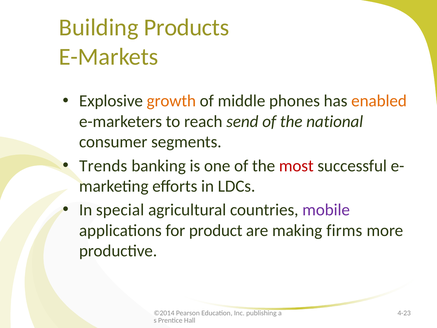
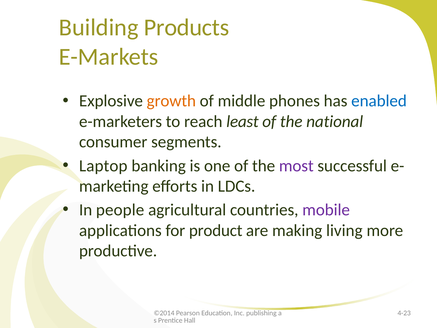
enabled colour: orange -> blue (379, 101)
send: send -> least (242, 121)
Trends: Trends -> Laptop (103, 166)
most colour: red -> purple (296, 166)
special: special -> people (120, 210)
firms: firms -> living (344, 230)
